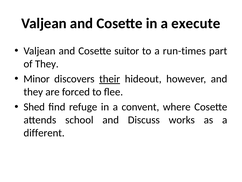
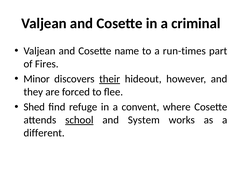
execute: execute -> criminal (196, 23)
suitor: suitor -> name (127, 51)
of They: They -> Fires (47, 64)
school underline: none -> present (79, 120)
Discuss: Discuss -> System (144, 120)
